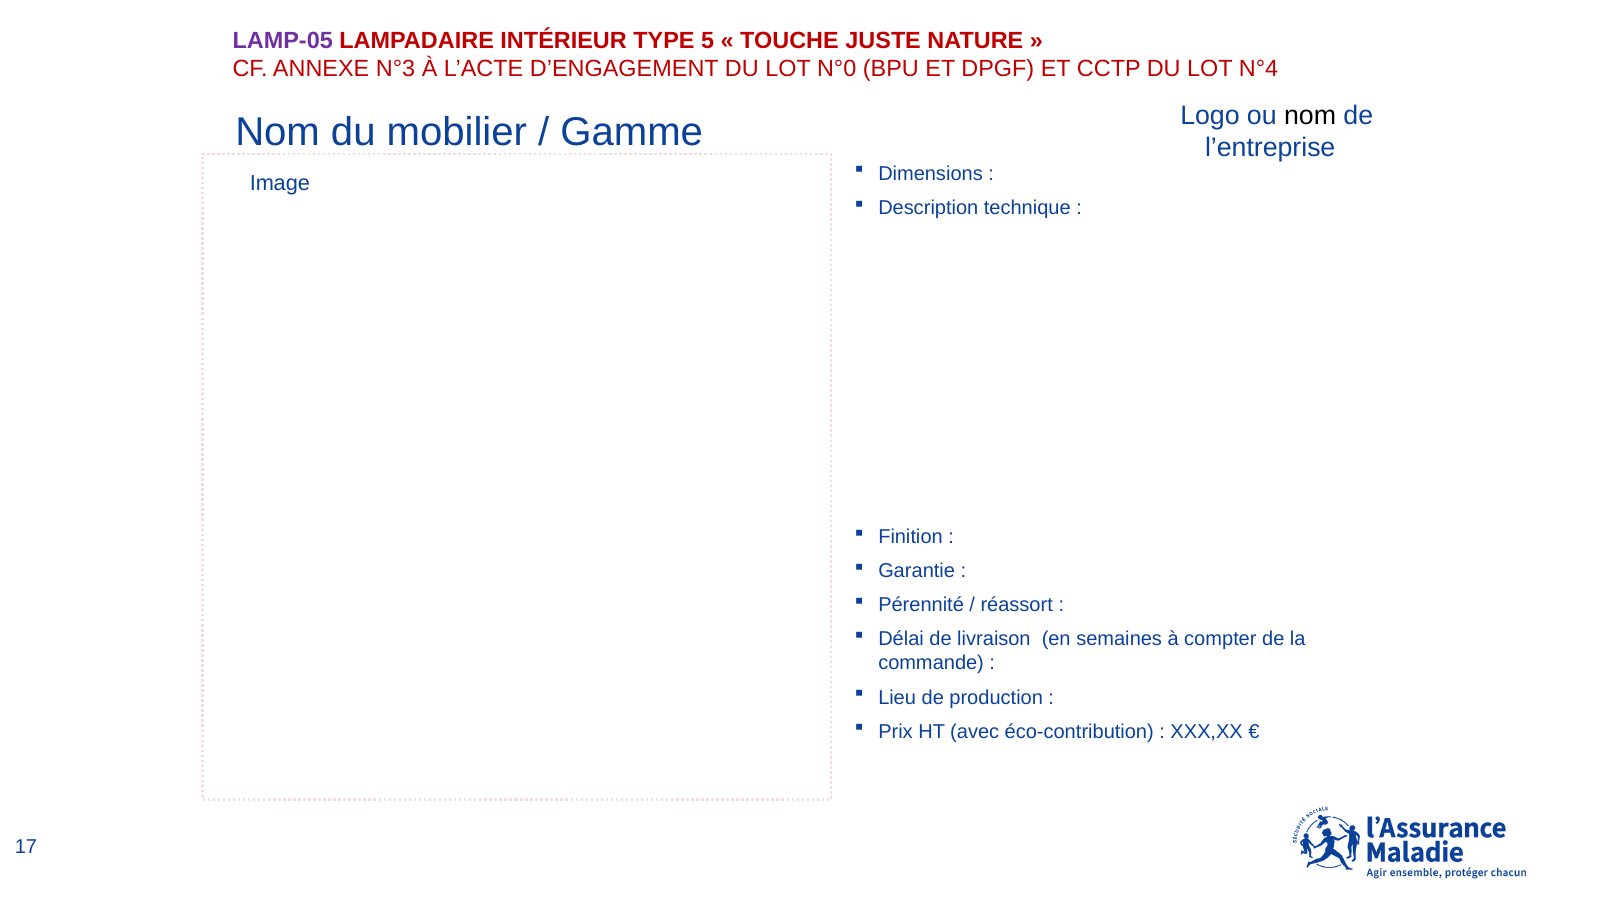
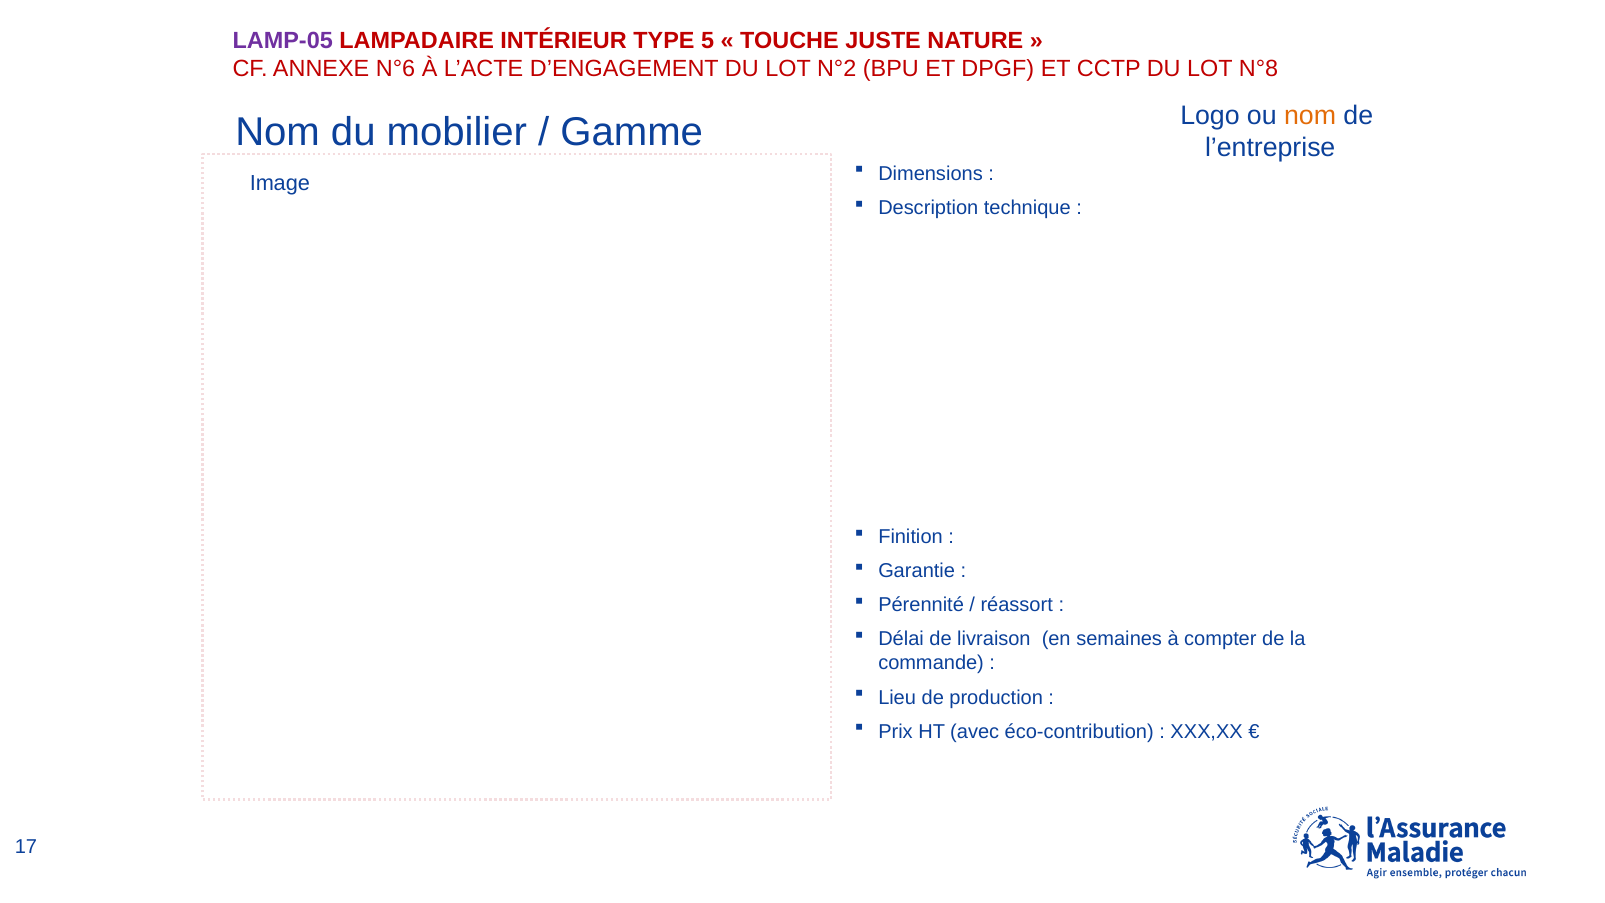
N°3: N°3 -> N°6 (396, 69)
N°0: N°0 -> N°2 (837, 69)
N°4: N°4 -> N°8 (1259, 69)
nom colour: black -> orange (1310, 115)
